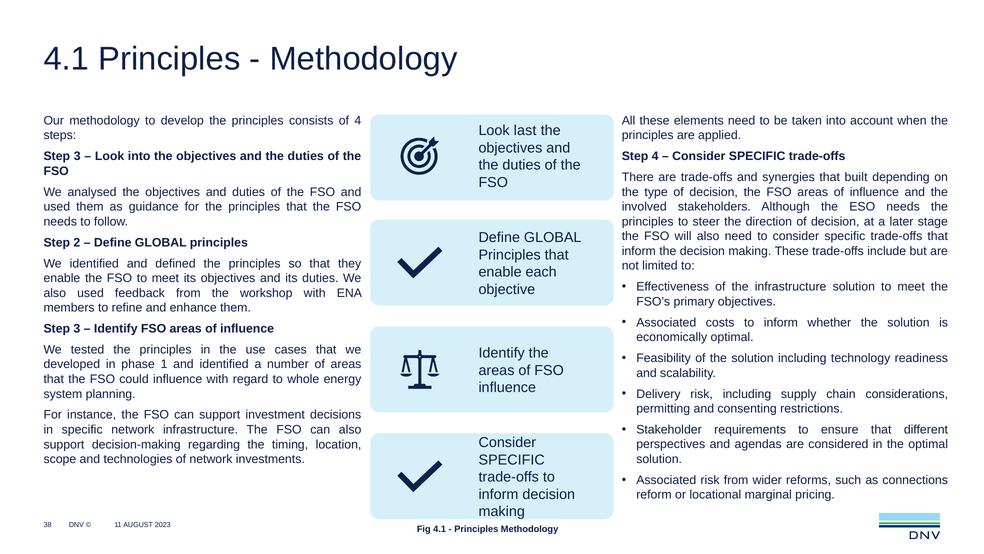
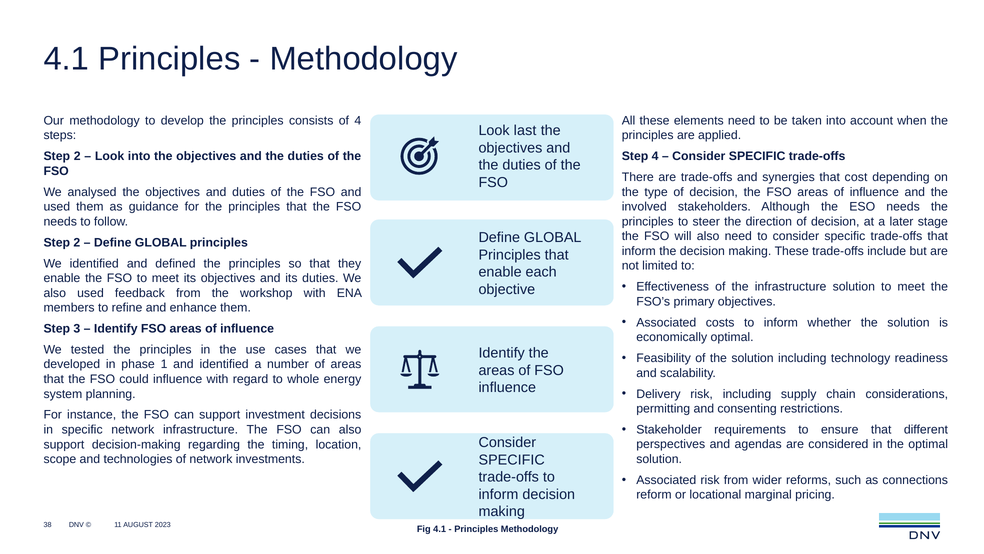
3: 3 -> 2 (77, 156)
built: built -> cost (856, 177)
